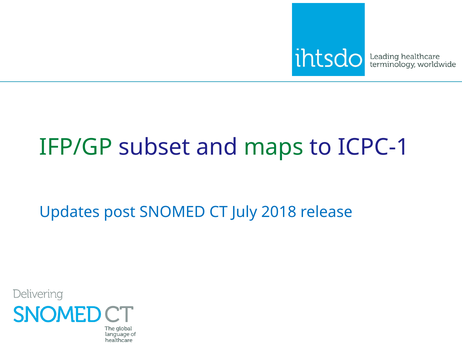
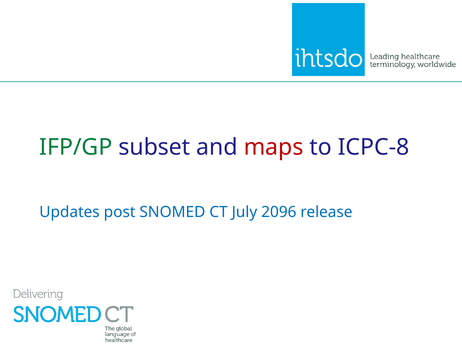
maps colour: green -> red (274, 147)
ICPC-1: ICPC-1 -> ICPC-8 (374, 147)
2018: 2018 -> 2096 (279, 212)
